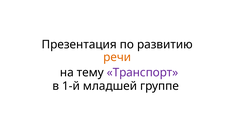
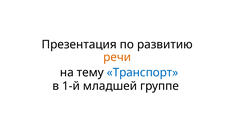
Транспорт colour: purple -> blue (143, 72)
